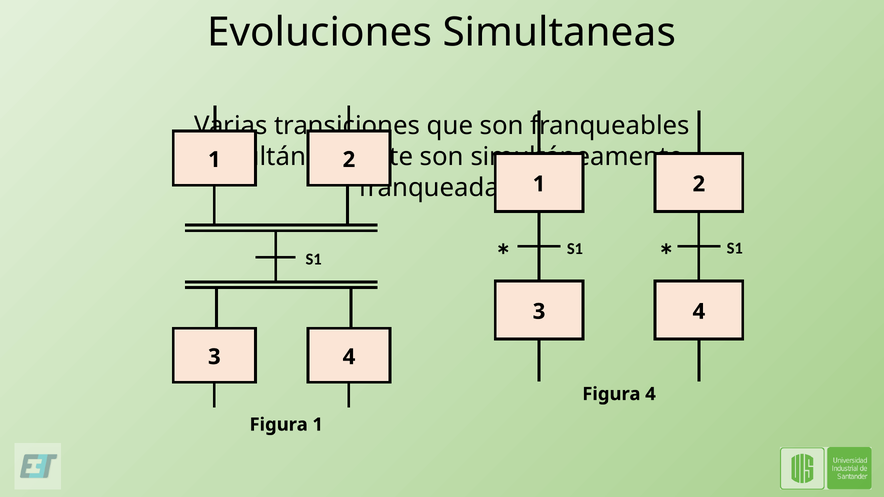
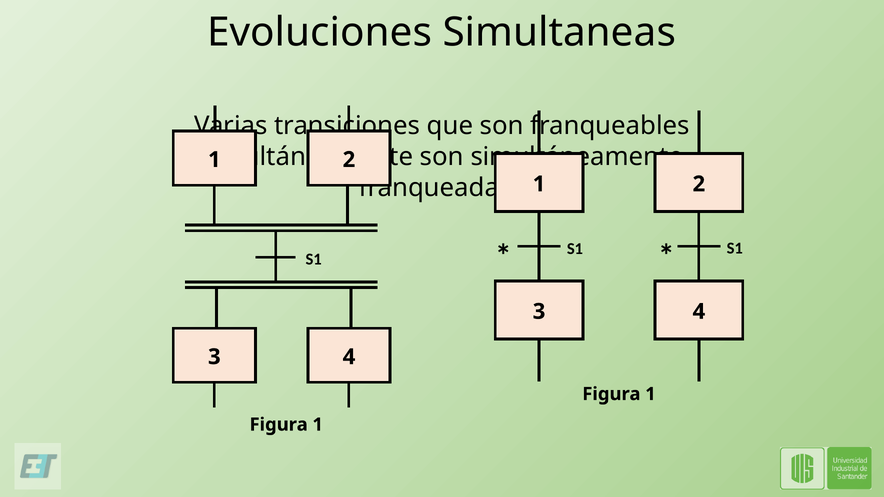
4: 4 -> 1 (650, 394)
